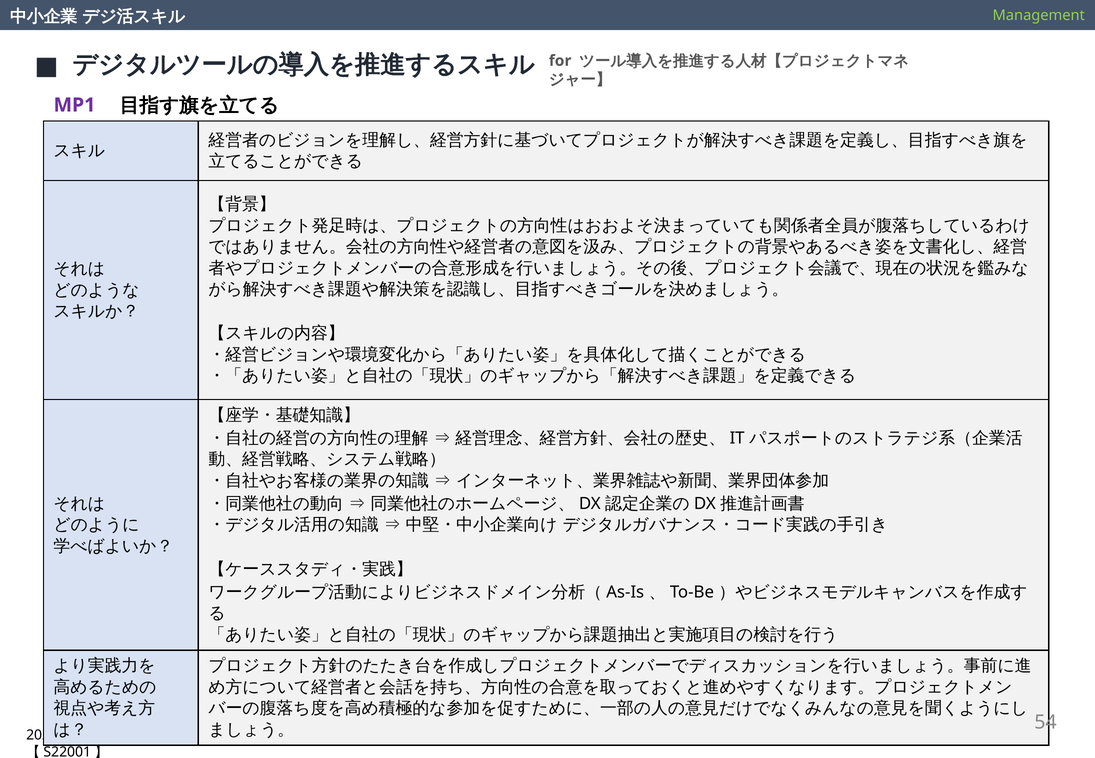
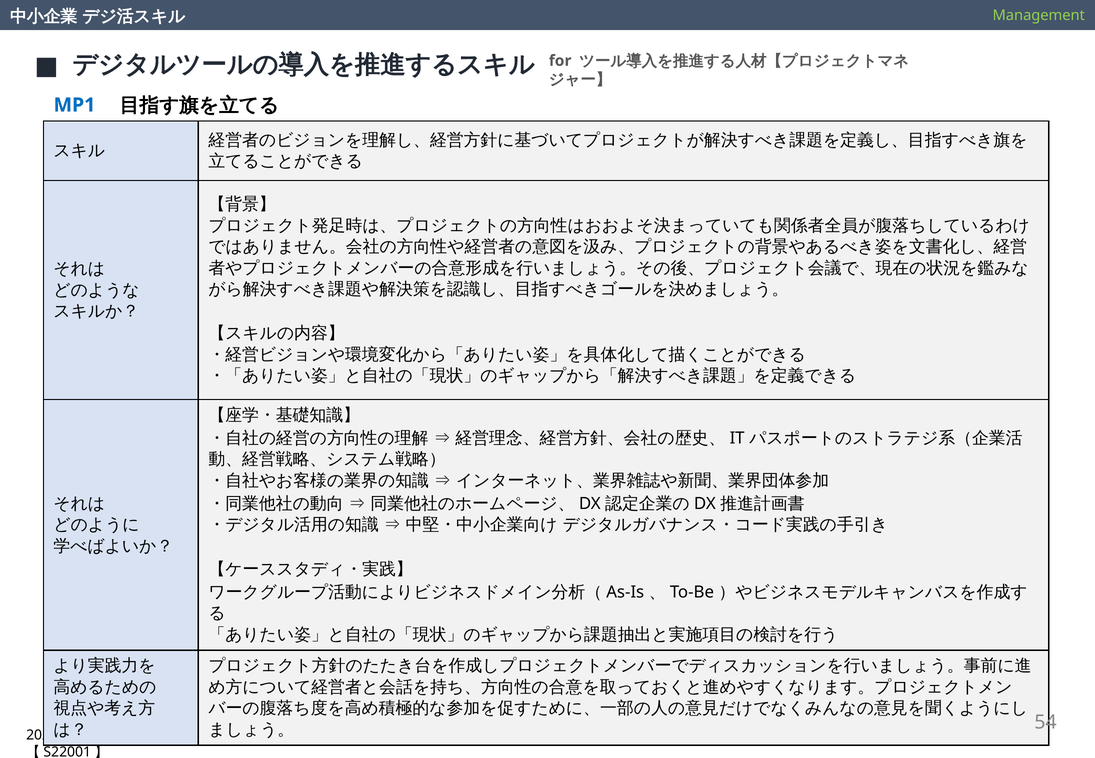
MP1 colour: purple -> blue (74, 105)
